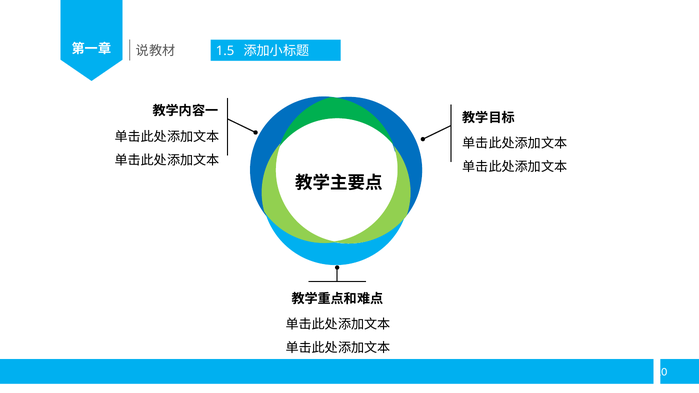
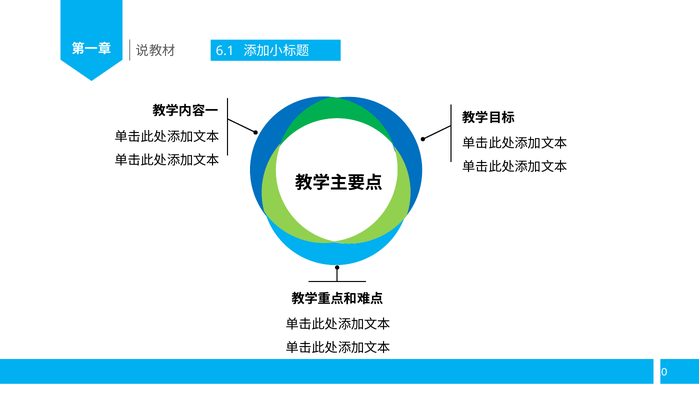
1.5: 1.5 -> 6.1 (225, 51)
